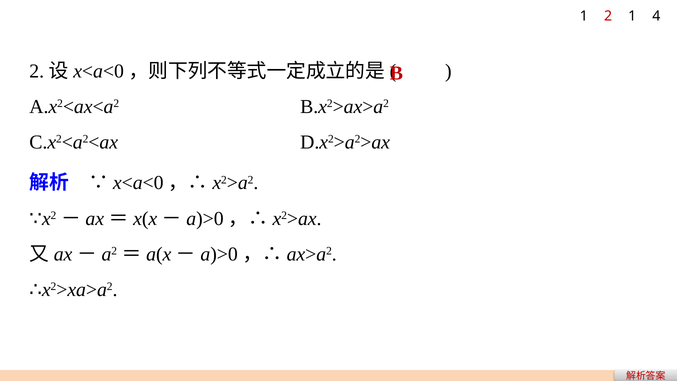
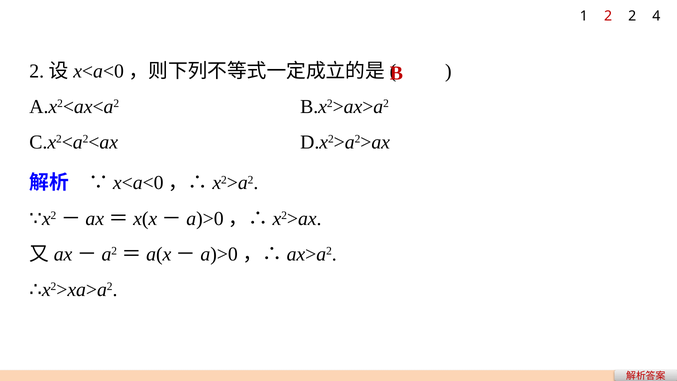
2 1: 1 -> 2 (632, 16)
